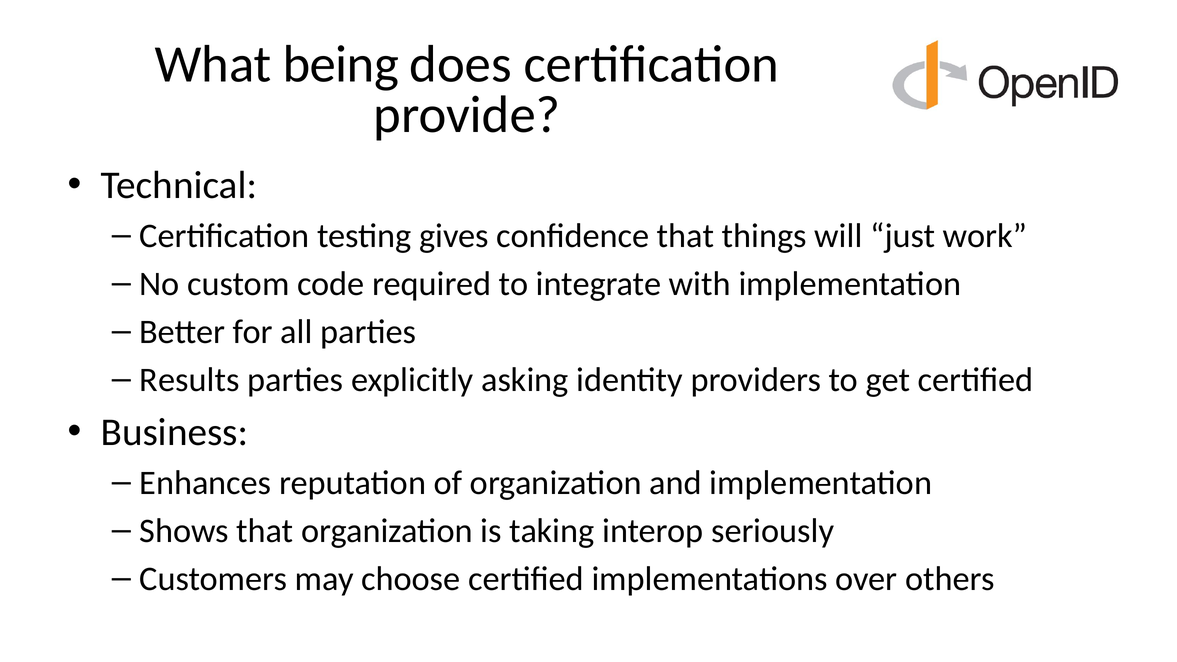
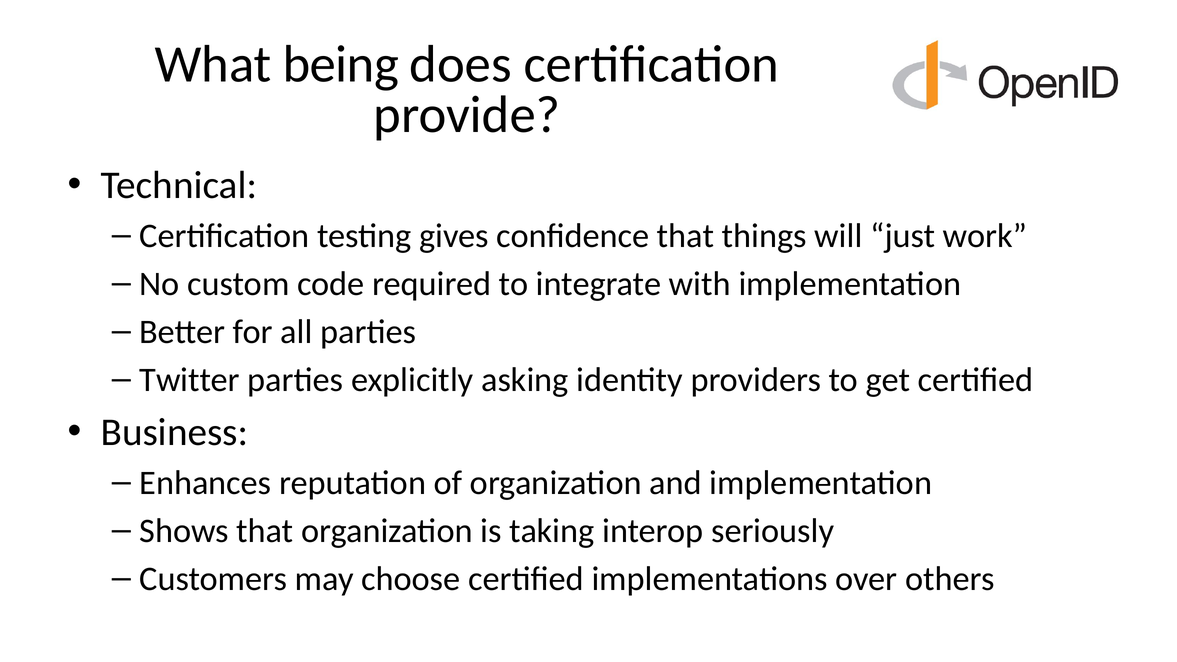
Results: Results -> Twitter (190, 380)
